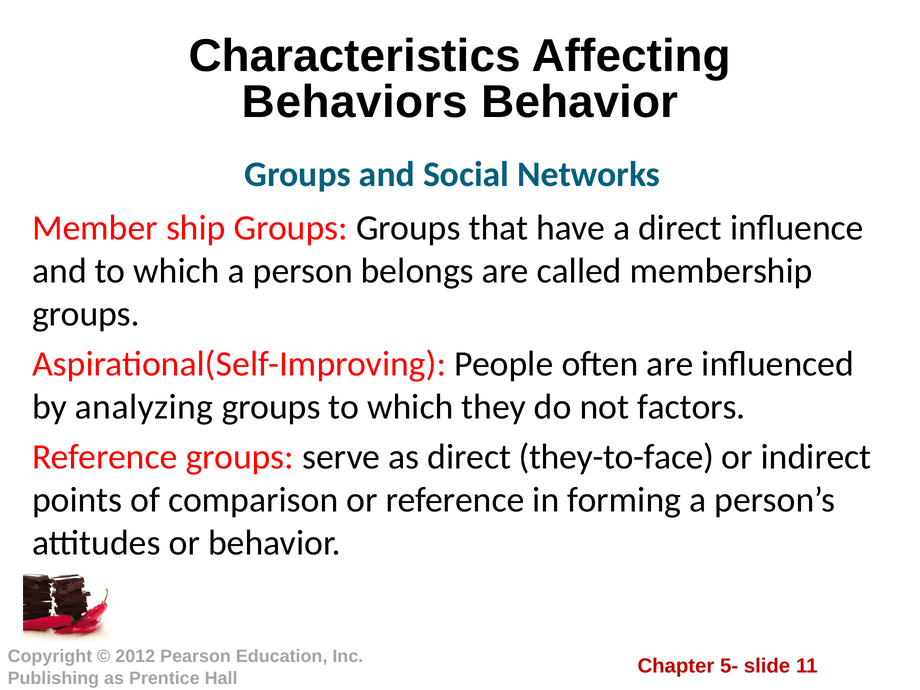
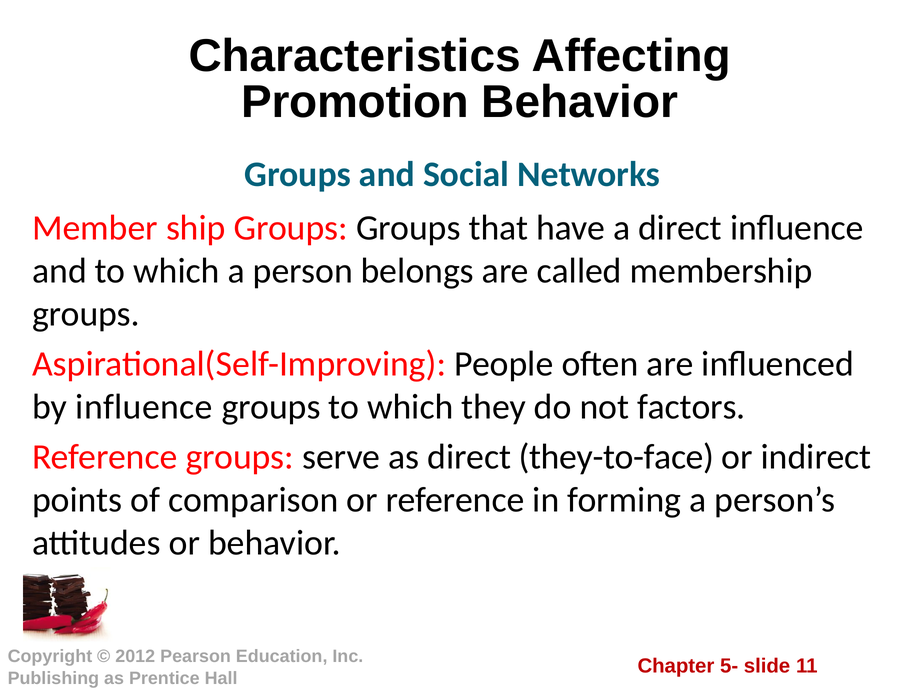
Behaviors: Behaviors -> Promotion (355, 102)
by analyzing: analyzing -> influence (144, 407)
